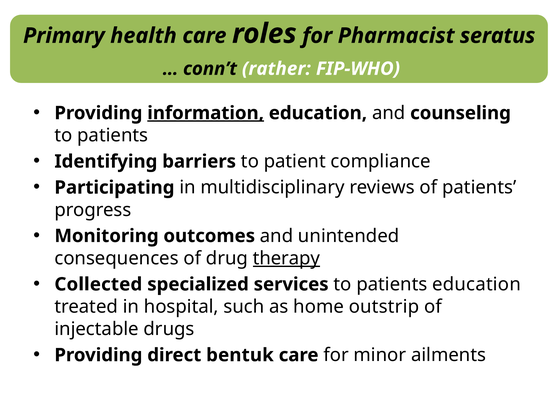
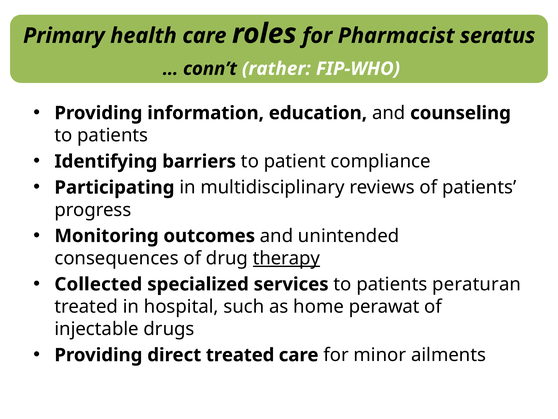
information underline: present -> none (206, 113)
patients education: education -> peraturan (477, 284)
outstrip: outstrip -> perawat (384, 306)
direct bentuk: bentuk -> treated (240, 355)
